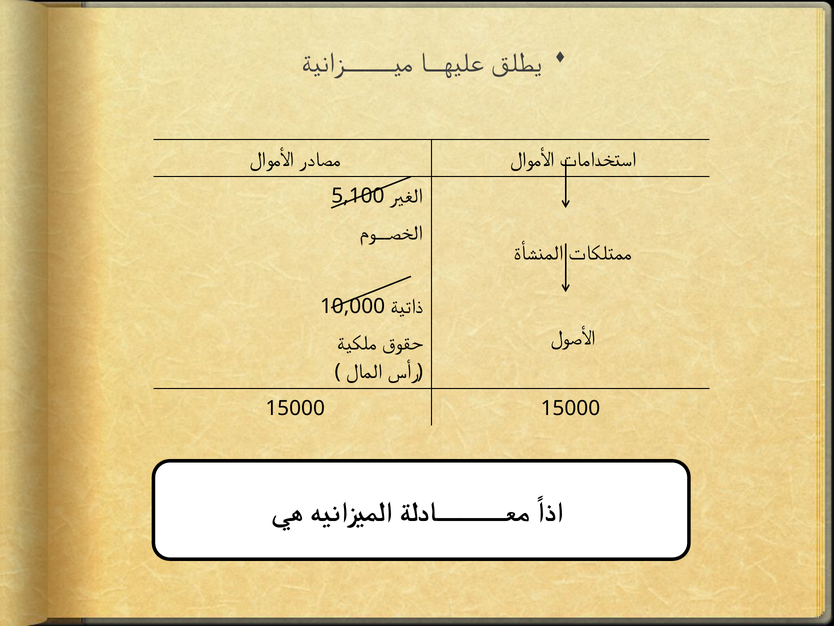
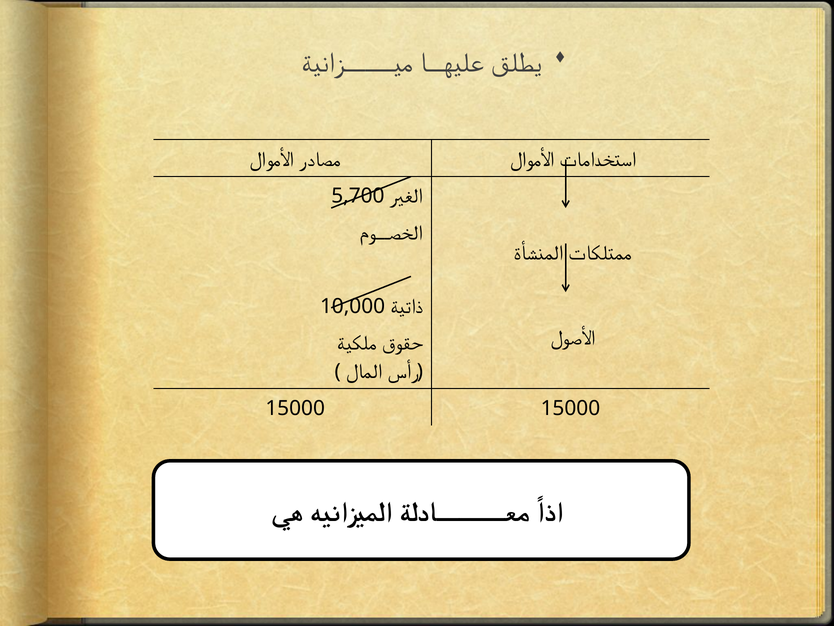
5,100: 5,100 -> 5,700 (358, 196)
